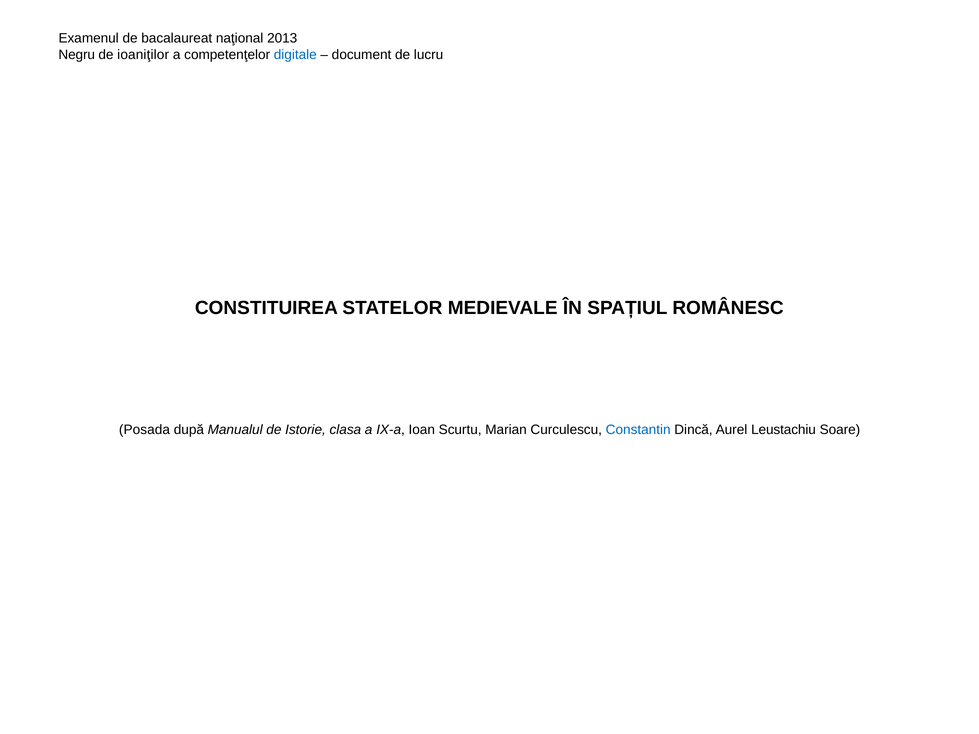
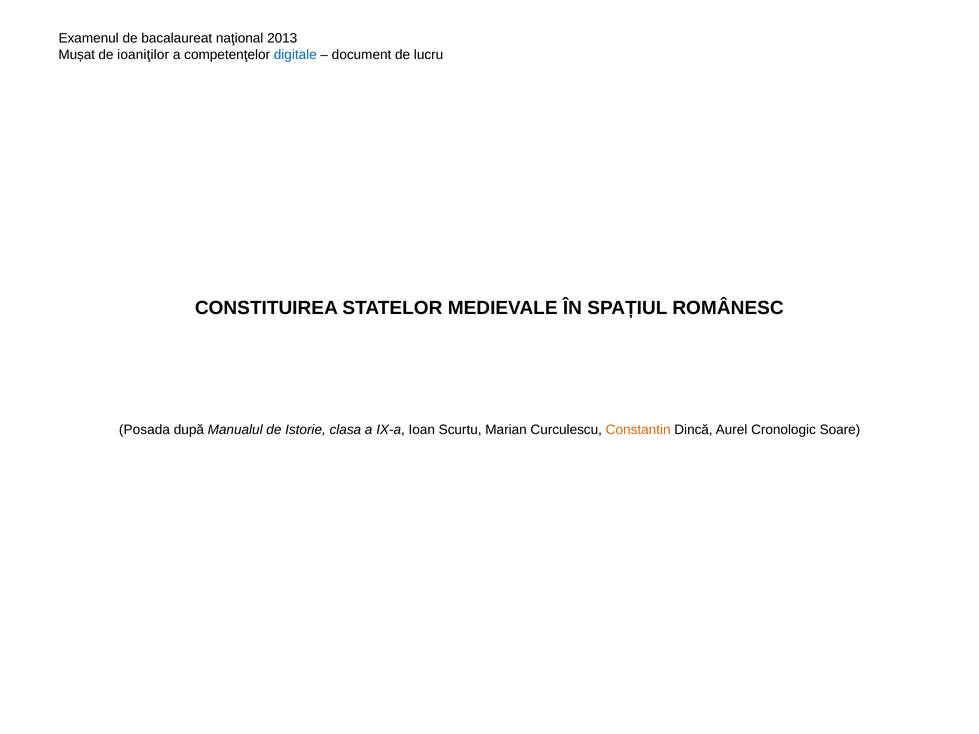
Negru: Negru -> Mușat (77, 55)
Constantin colour: blue -> orange (638, 430)
Leustachiu: Leustachiu -> Cronologic (783, 430)
